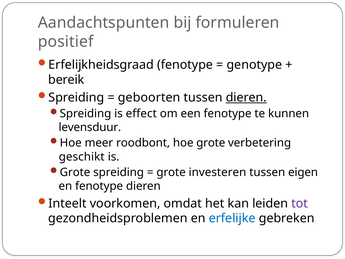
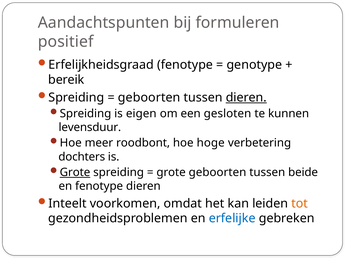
effect: effect -> eigen (141, 113)
een fenotype: fenotype -> gesloten (227, 113)
hoe grote: grote -> hoge (211, 143)
geschikt: geschikt -> dochters (82, 157)
Grote underline: none -> present (75, 172)
grote investeren: investeren -> geboorten (217, 172)
eigen: eigen -> beide (303, 172)
tot colour: purple -> orange (300, 203)
